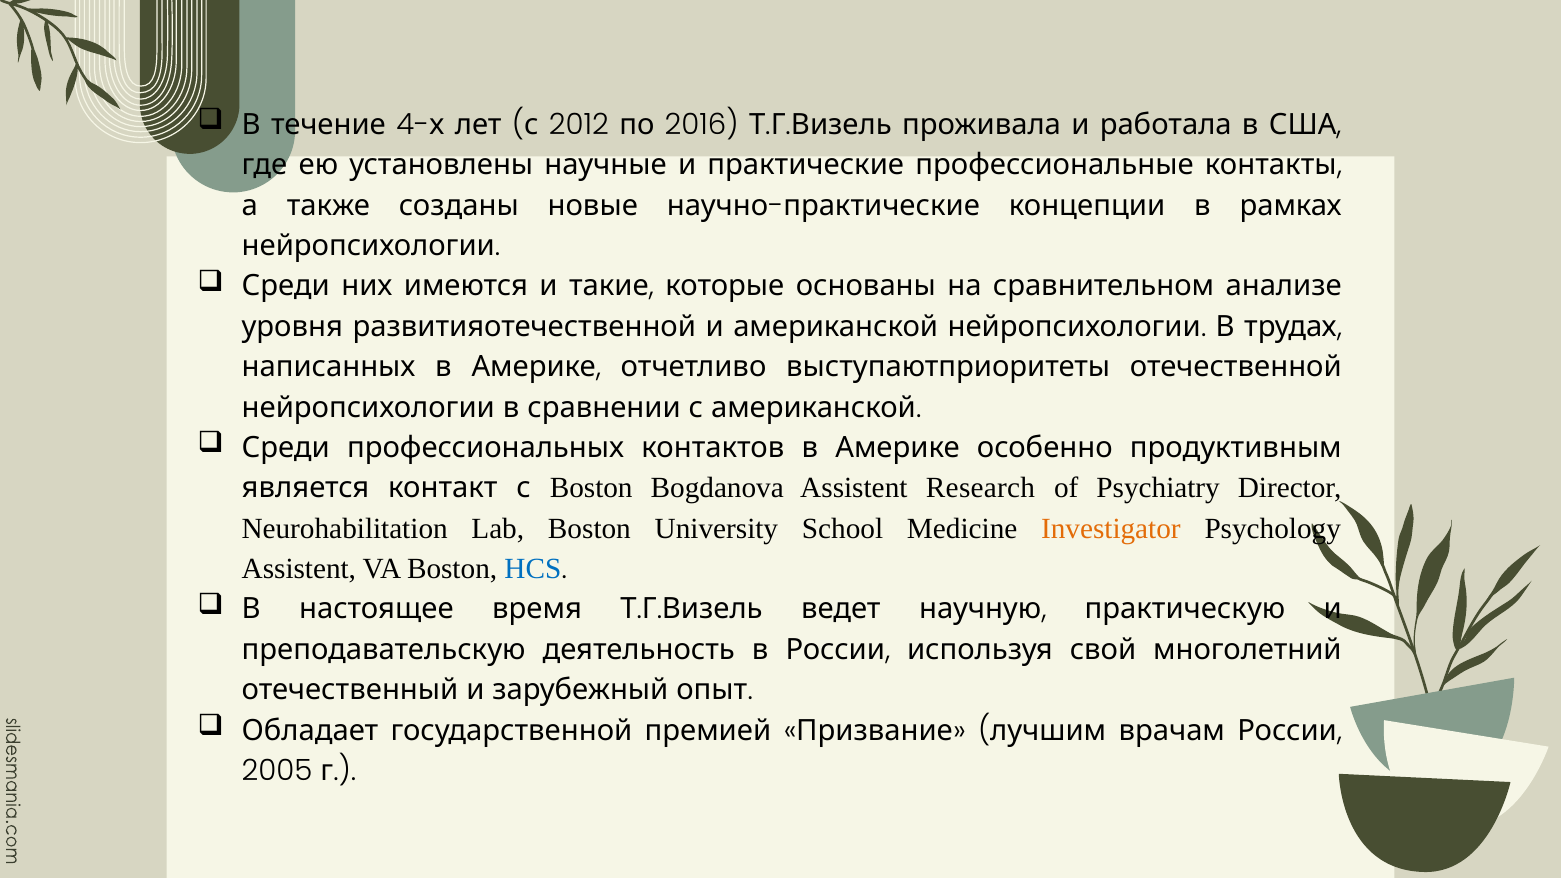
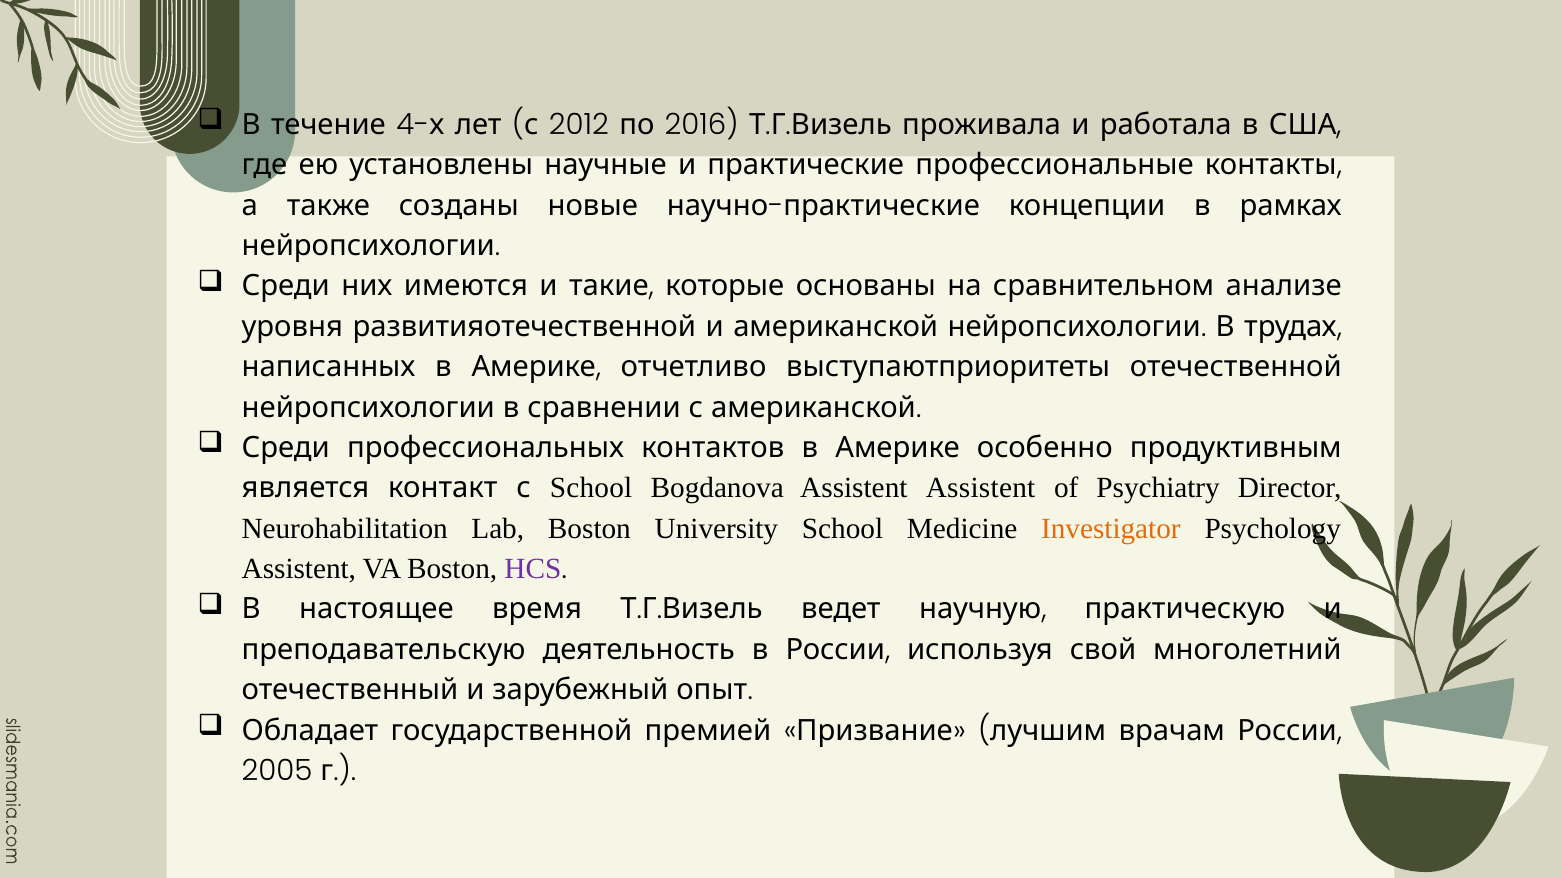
с Boston: Boston -> School (591, 488)
Assistent Research: Research -> Assistent (981, 488)
HCS colour: blue -> purple (533, 569)
